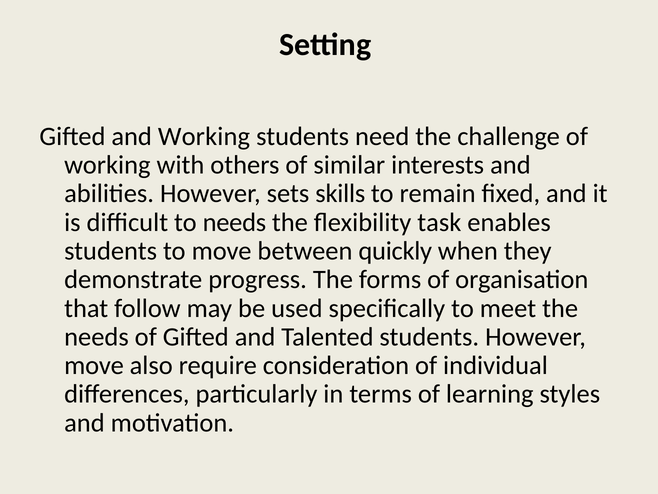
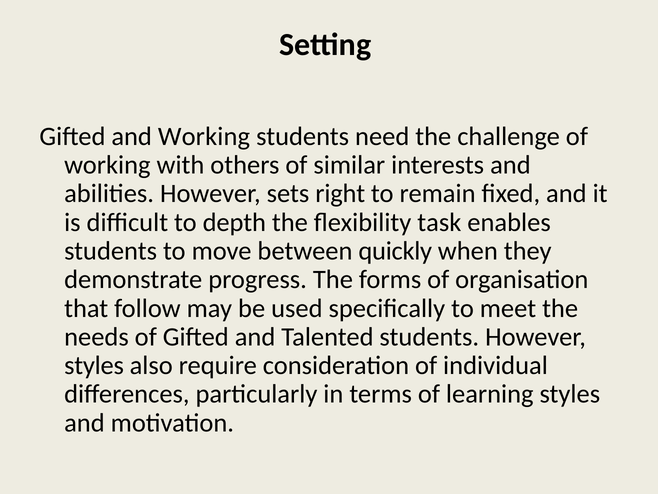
skills: skills -> right (340, 193)
to needs: needs -> depth (234, 222)
move: move -> styles (94, 365)
